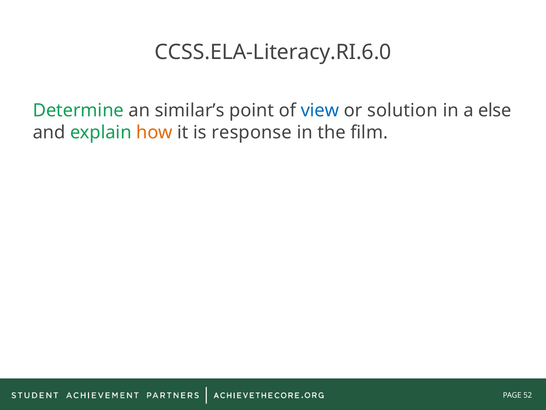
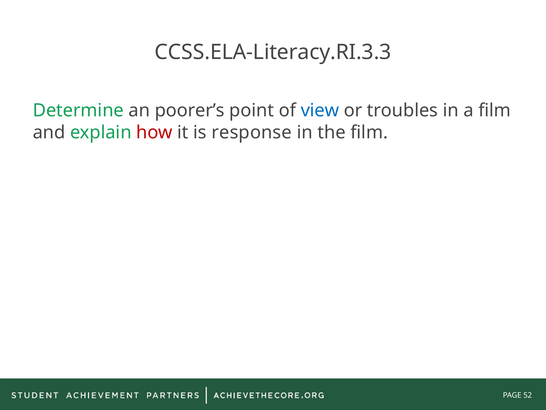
CCSS.ELA-Literacy.RI.6.0: CCSS.ELA-Literacy.RI.6.0 -> CCSS.ELA-Literacy.RI.3.3 (273, 52)
similar’s: similar’s -> poorer’s (190, 110)
solution: solution -> troubles (402, 110)
a else: else -> film (495, 110)
how colour: orange -> red (154, 132)
